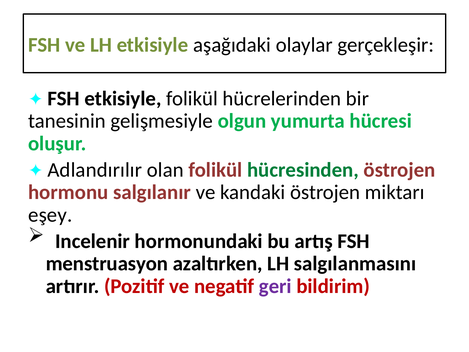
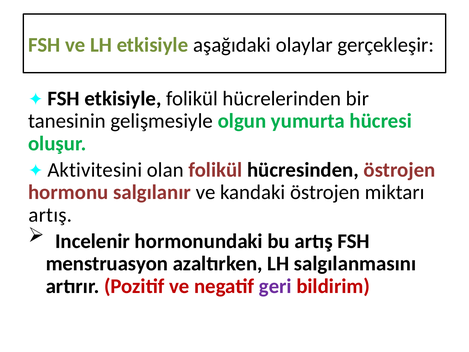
Adlandırılır: Adlandırılır -> Aktivitesini (95, 170)
hücresinden colour: green -> black (303, 170)
eşey: eşey -> artış (50, 215)
